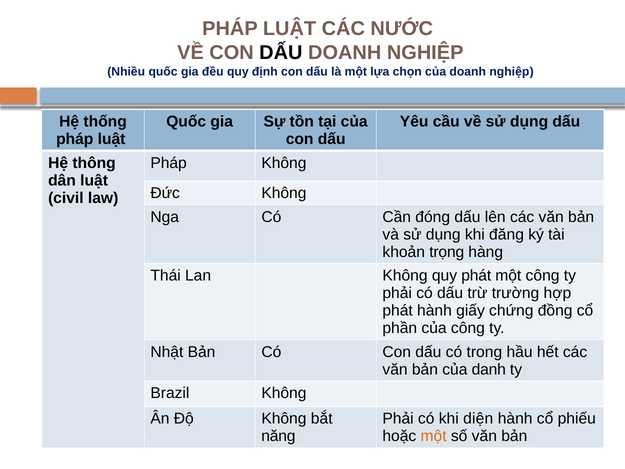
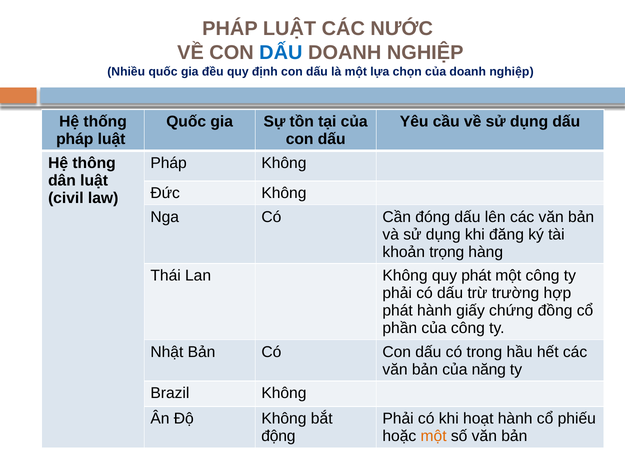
DẤU colour: black -> blue (281, 53)
danh: danh -> năng (489, 369)
diện: diện -> hoạt (478, 418)
năng: năng -> động (278, 436)
